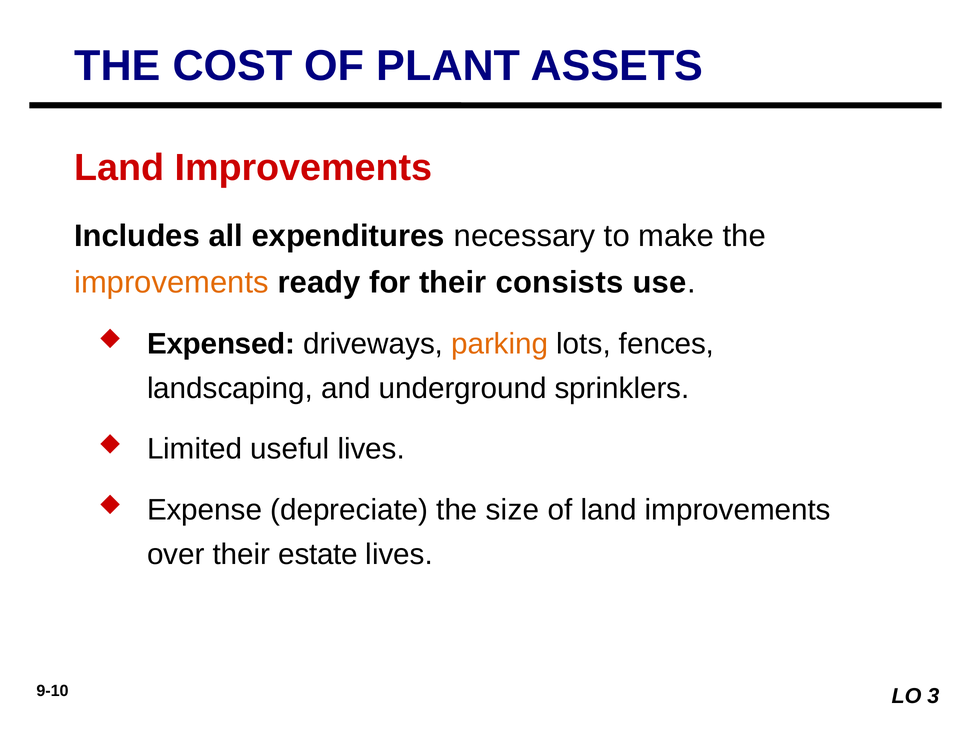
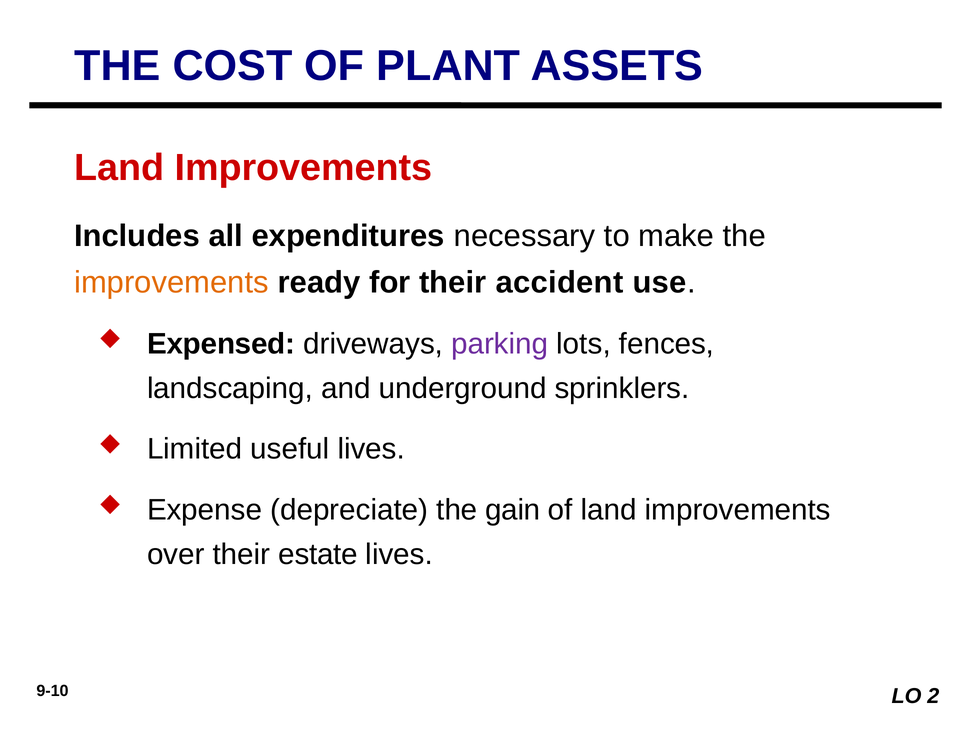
consists: consists -> accident (559, 282)
parking colour: orange -> purple (500, 343)
size: size -> gain (513, 509)
3: 3 -> 2 (933, 696)
